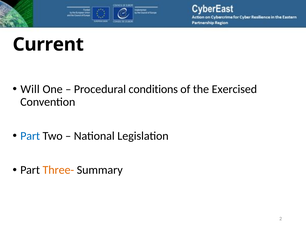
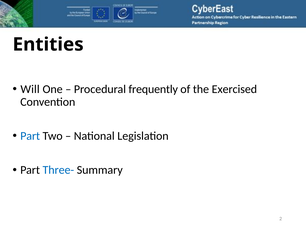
Current: Current -> Entities (48, 45)
conditions: conditions -> frequently (153, 89)
Three- colour: orange -> blue (58, 170)
